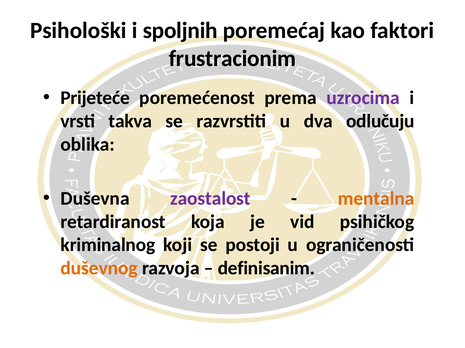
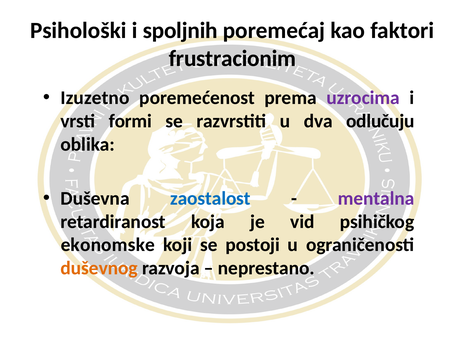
Prijeteće: Prijeteće -> Izuzetno (95, 98)
takva: takva -> formi (130, 121)
zaostalost colour: purple -> blue (210, 199)
mentalna colour: orange -> purple (376, 199)
kriminalnog: kriminalnog -> ekonomske (108, 245)
definisanim: definisanim -> neprestano (266, 269)
